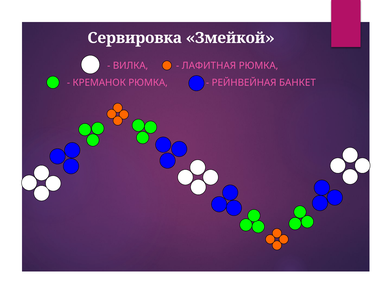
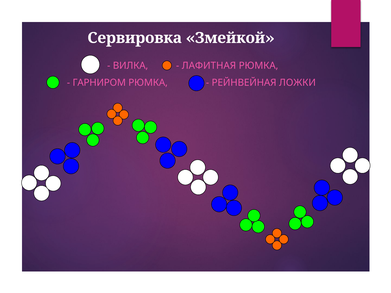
КРЕМАНОК: КРЕМАНОК -> ГАРНИРОМ (99, 83)
БАНКЕТ: БАНКЕТ -> ЛОЖКИ (297, 83)
